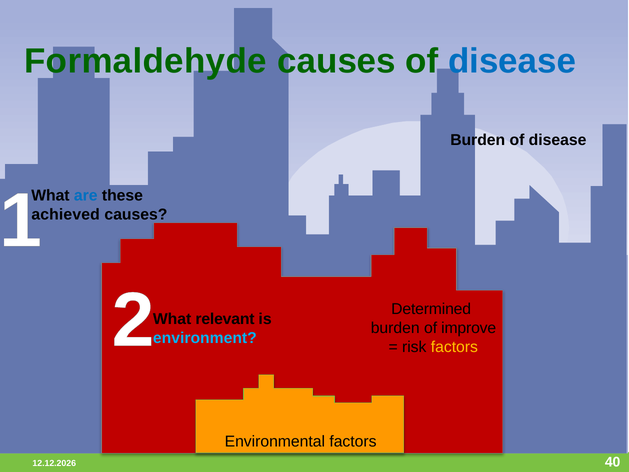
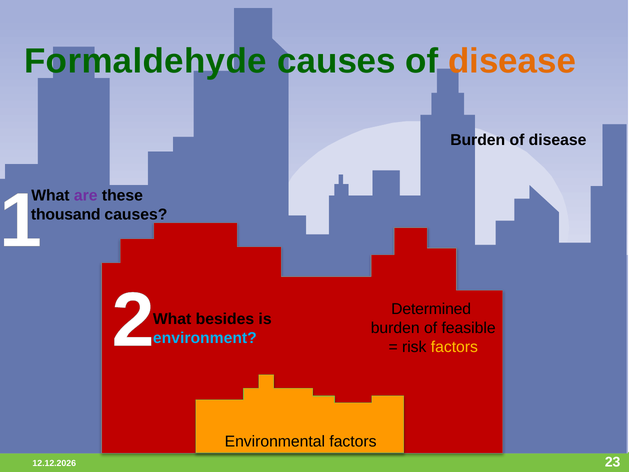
disease colour: blue -> orange (512, 61)
are colour: blue -> purple (86, 195)
achieved: achieved -> thousand (66, 214)
relevant: relevant -> besides (225, 319)
improve: improve -> feasible (469, 328)
40: 40 -> 23 (613, 462)
